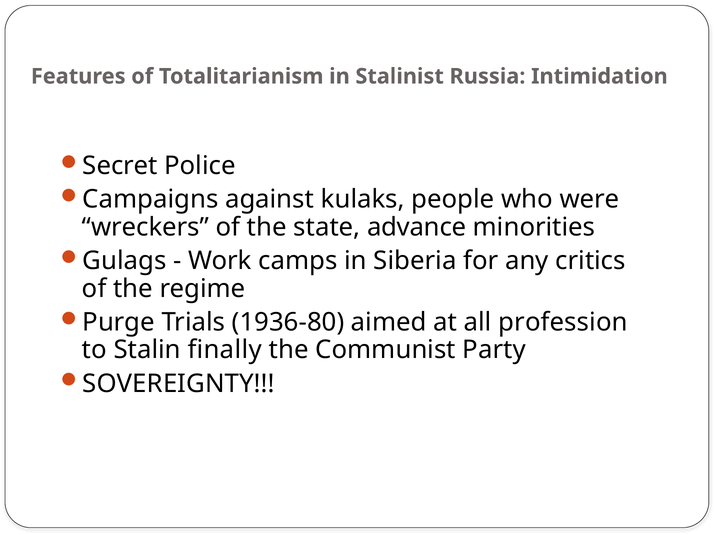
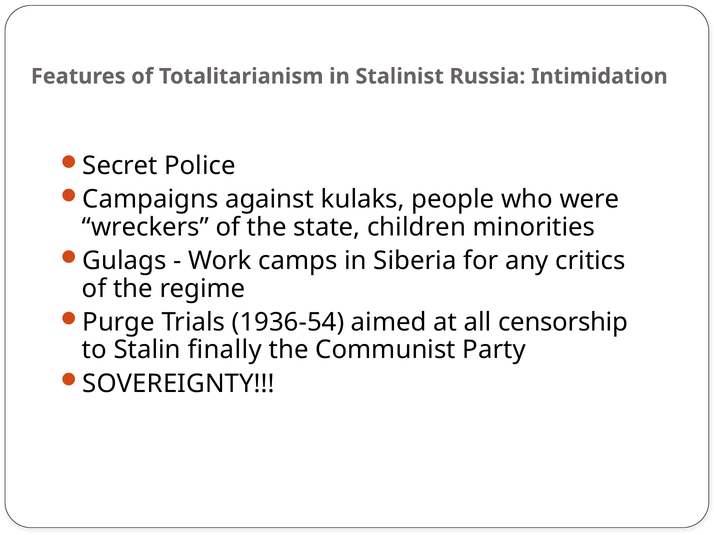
advance: advance -> children (417, 227)
1936-80: 1936-80 -> 1936-54 (288, 322)
profession: profession -> censorship (563, 322)
